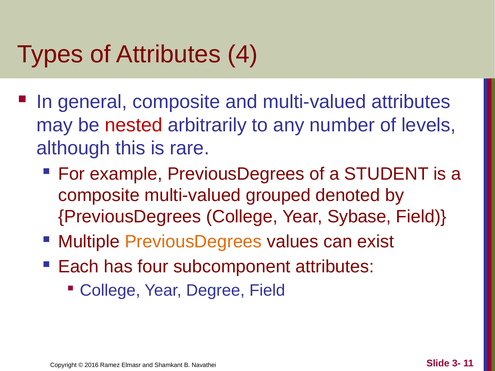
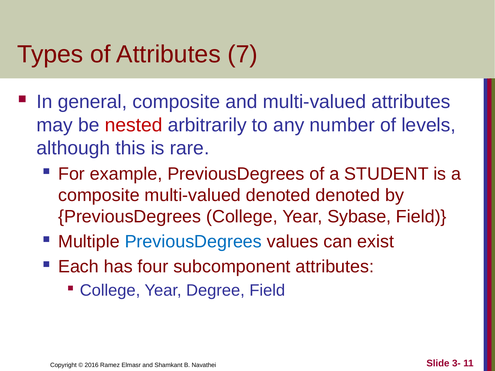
4: 4 -> 7 (243, 55)
multi-valued grouped: grouped -> denoted (278, 195)
PreviousDegrees colour: orange -> blue (193, 242)
